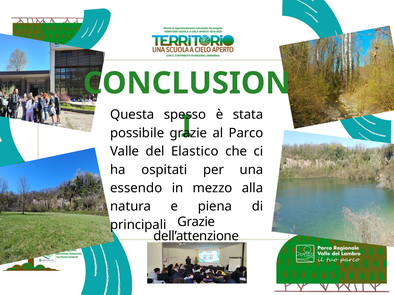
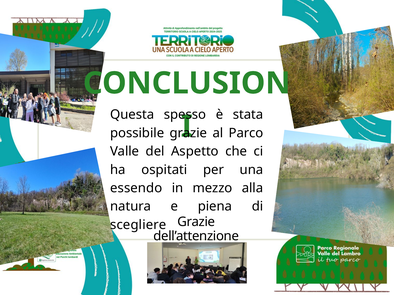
Elastico: Elastico -> Aspetto (195, 152)
principali: principali -> scegliere (138, 225)
